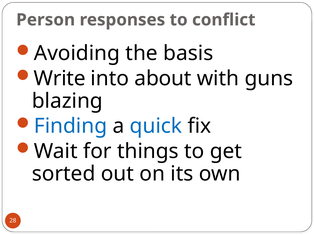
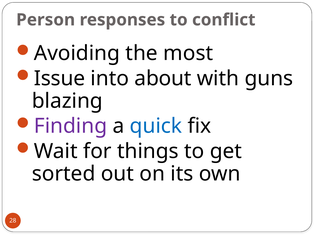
basis: basis -> most (188, 53)
Write: Write -> Issue (60, 79)
Finding colour: blue -> purple (71, 126)
